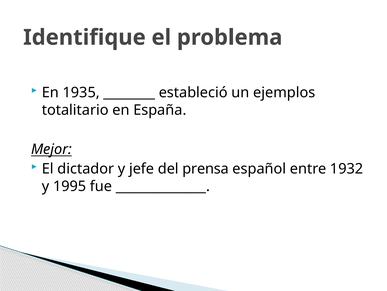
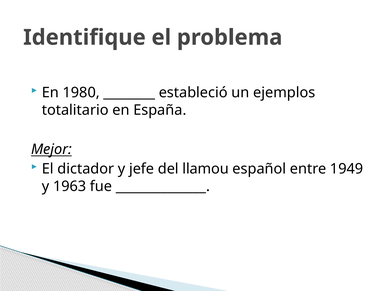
1935: 1935 -> 1980 (81, 92)
prensa: prensa -> llamou (206, 168)
1932: 1932 -> 1949 (347, 168)
1995: 1995 -> 1963 (70, 186)
